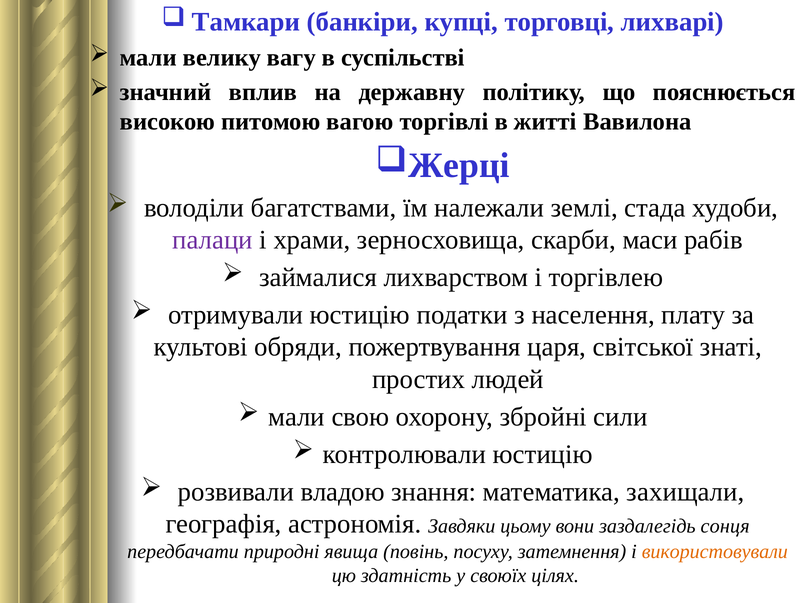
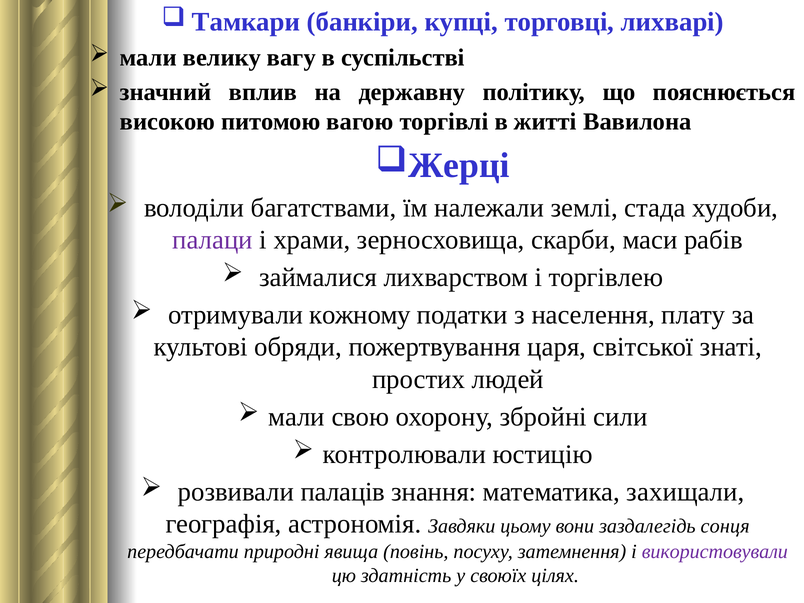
отримували юстицію: юстицію -> кожному (360, 315)
владою: владою -> палаців (343, 492)
використовували colour: orange -> purple (715, 552)
